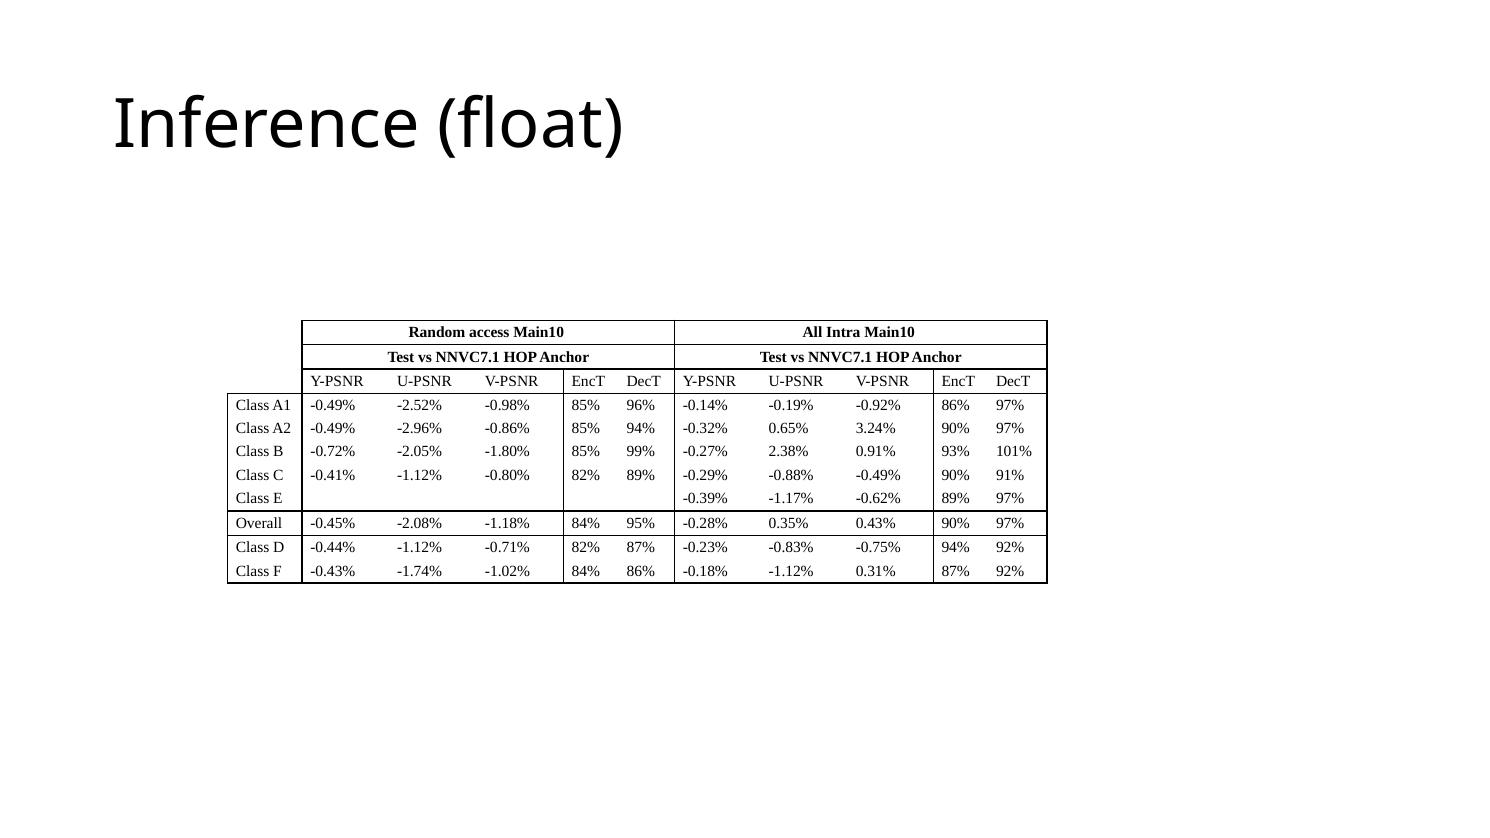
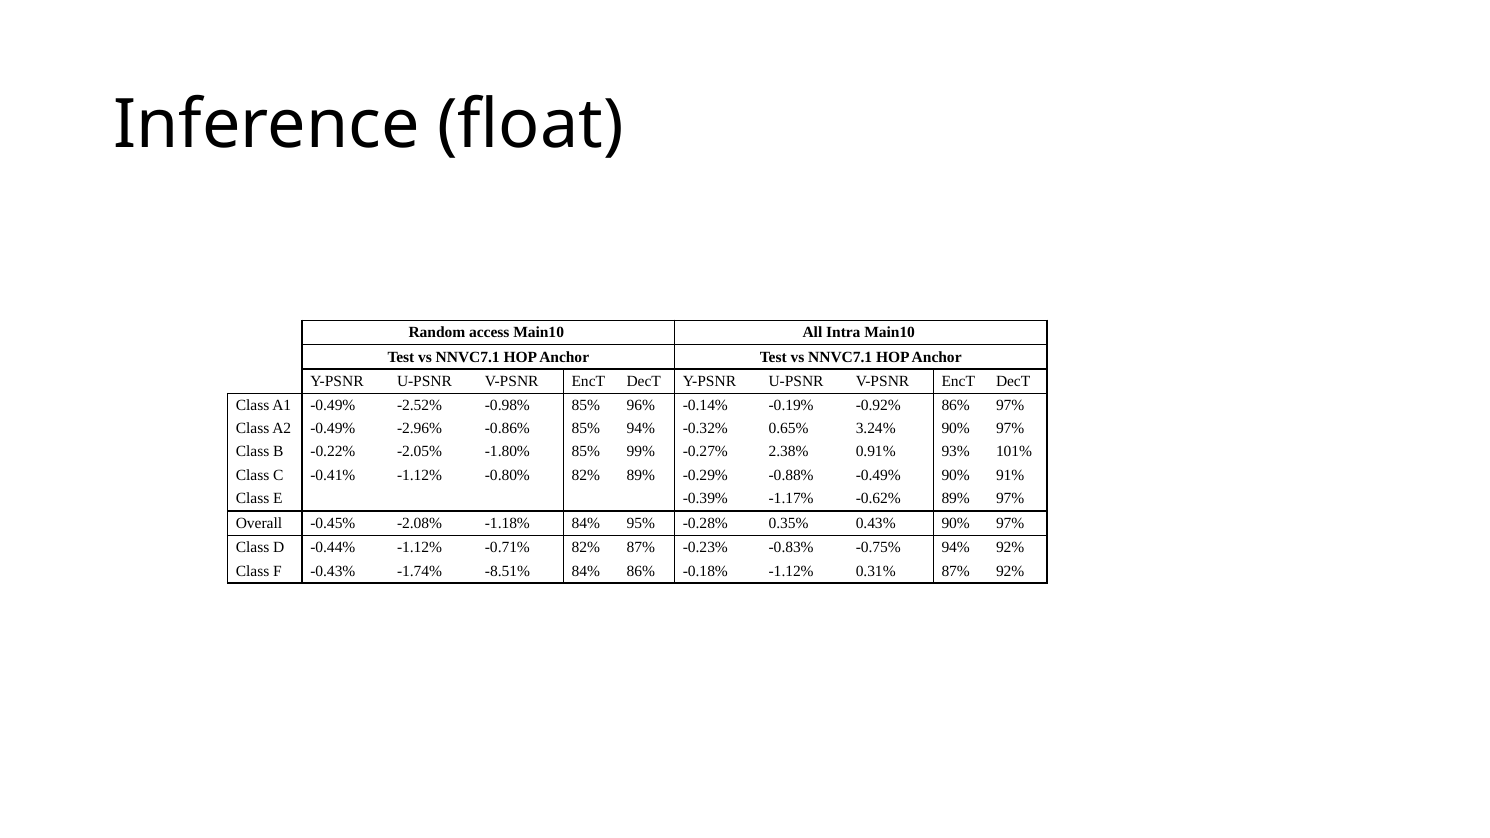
-0.72%: -0.72% -> -0.22% (333, 452)
-1.02%: -1.02% -> -8.51% (507, 571)
